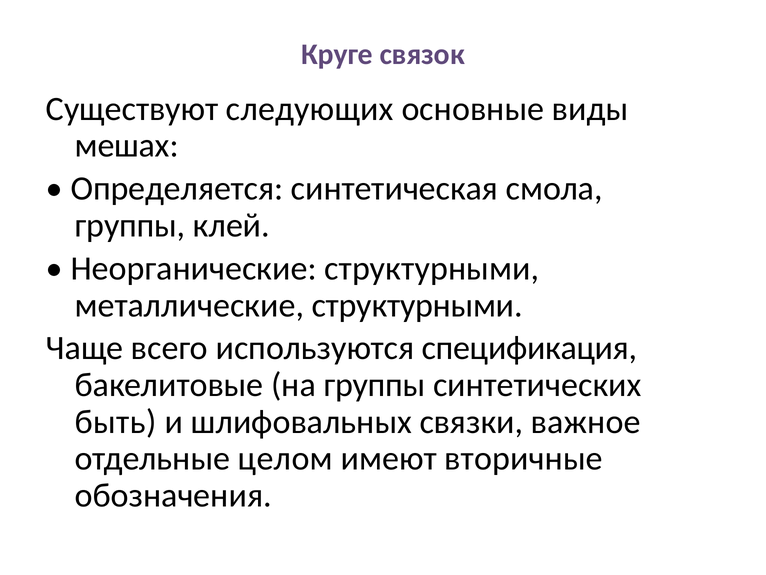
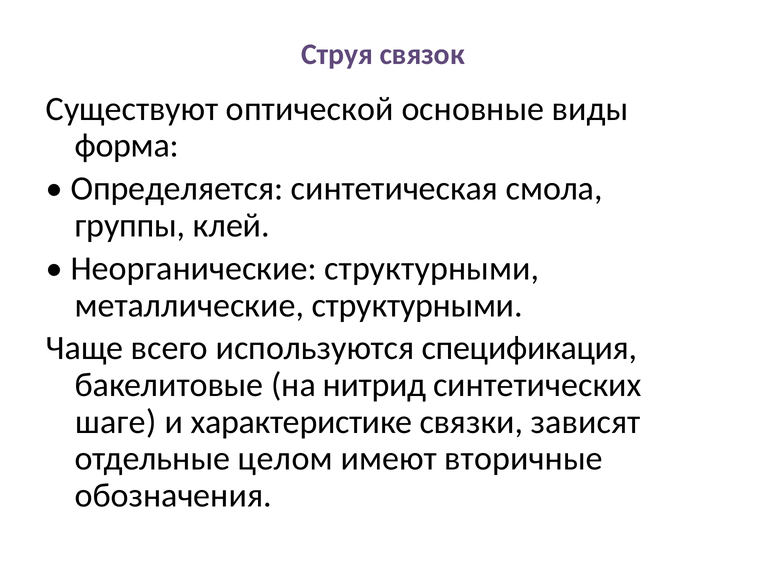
Круге: Круге -> Струя (337, 54)
следующих: следующих -> оптической (310, 109)
мешах: мешах -> форма (127, 146)
на группы: группы -> нитрид (375, 385)
быть: быть -> шаге (116, 421)
шлифовальных: шлифовальных -> характеристике (302, 421)
важное: важное -> зависят (586, 421)
